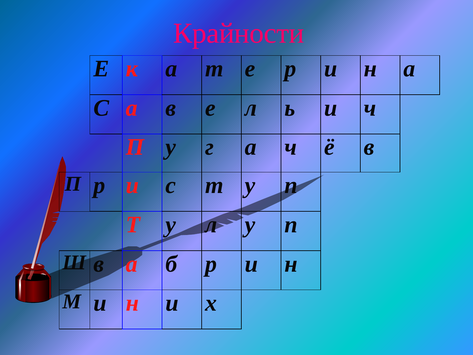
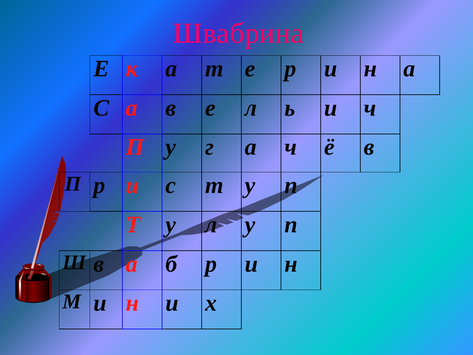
Крайности: Крайности -> Швабрина (239, 33)
